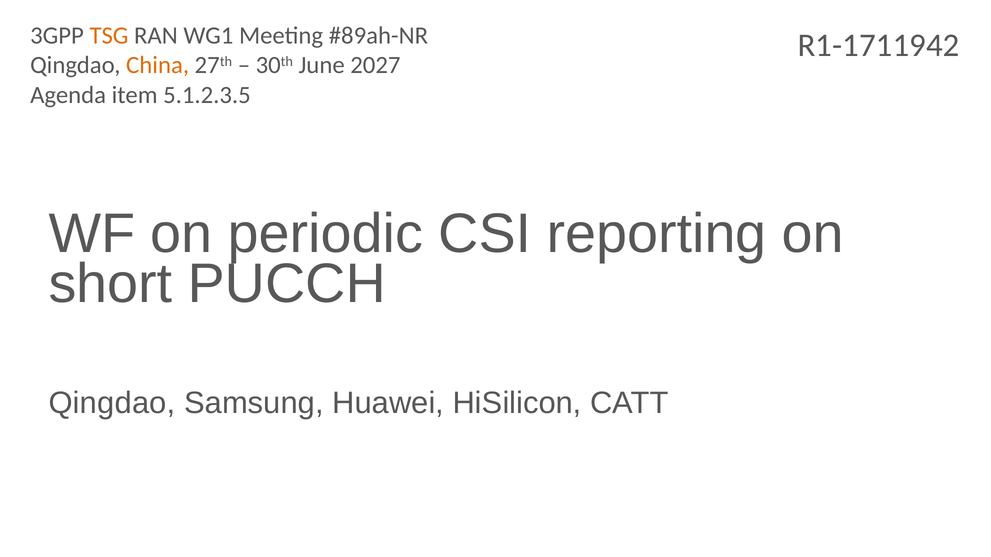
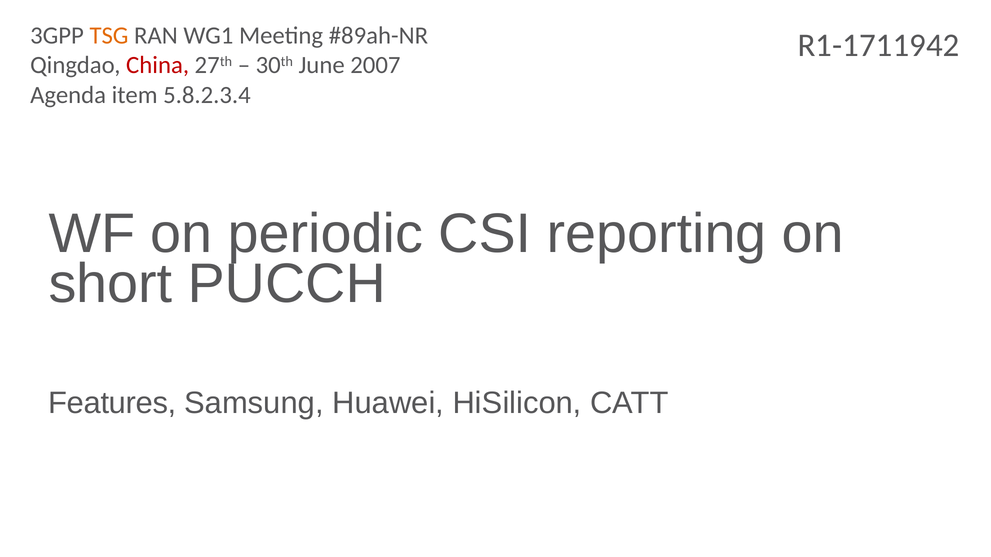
China colour: orange -> red (158, 65)
2027: 2027 -> 2007 (375, 65)
5.1.2.3.5: 5.1.2.3.5 -> 5.8.2.3.4 (207, 95)
Qingdao: Qingdao -> Features (112, 403)
